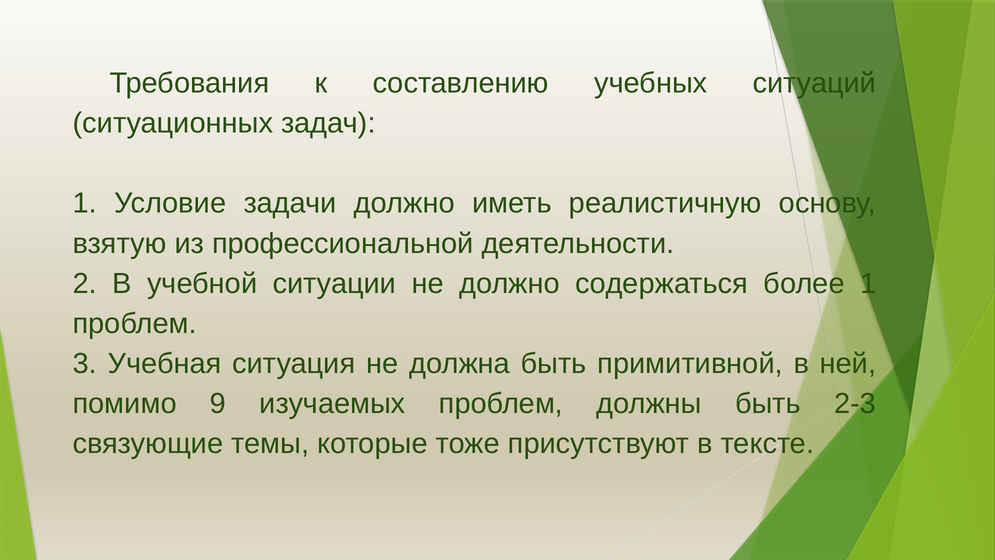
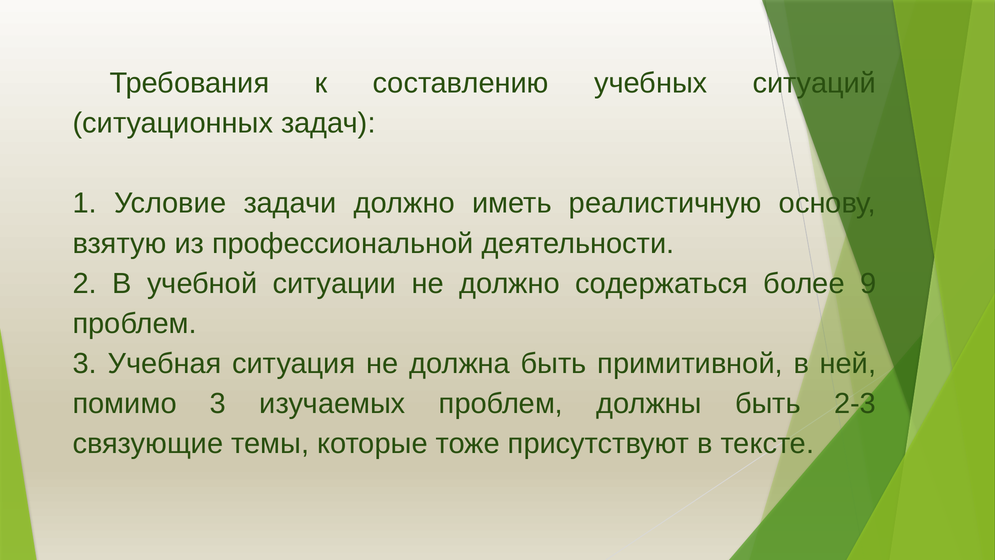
более 1: 1 -> 9 (868, 283)
помимо 9: 9 -> 3 (218, 403)
